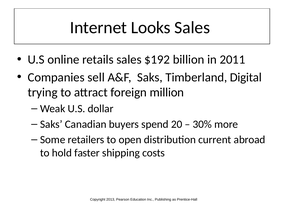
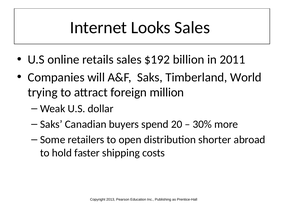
sell: sell -> will (96, 77)
Digital: Digital -> World (246, 77)
current: current -> shorter (215, 140)
